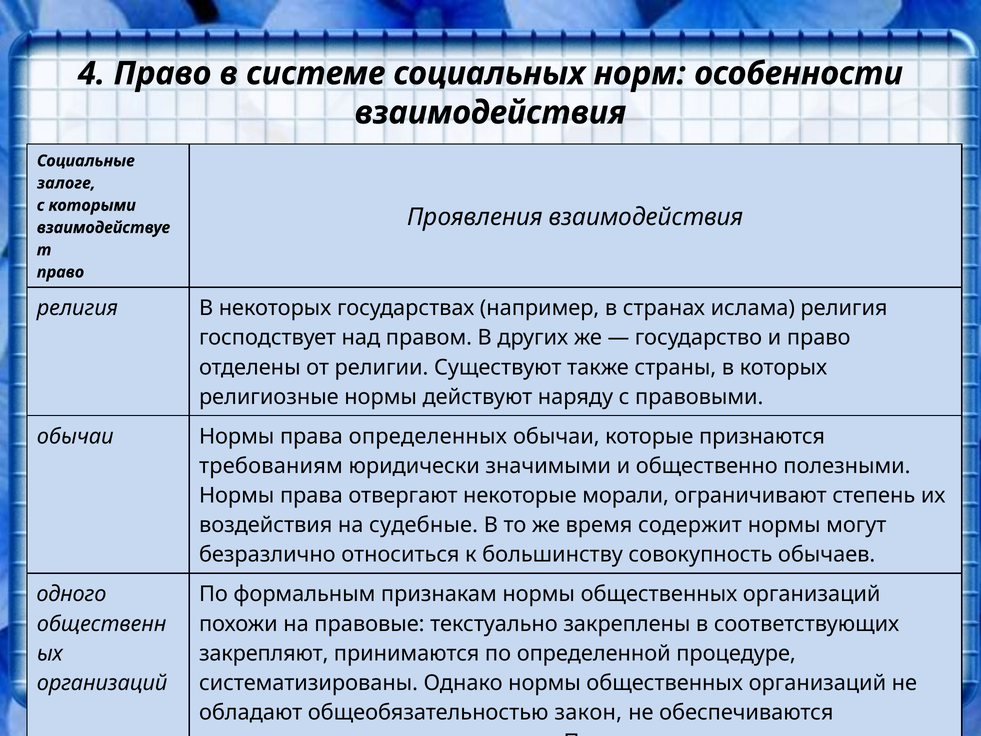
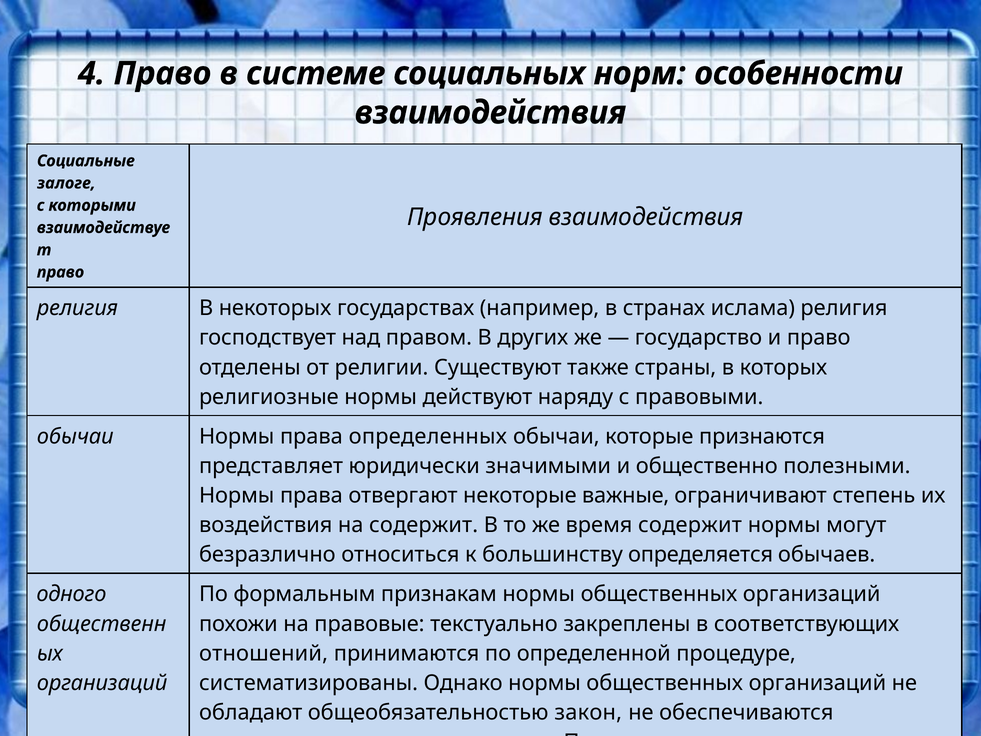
требованиям: требованиям -> представляет (271, 466)
морали: морали -> важные (626, 495)
на судебные: судебные -> содержит (424, 525)
совокупность: совокупность -> определяется (701, 555)
закрепляют: закрепляют -> отношений (264, 653)
